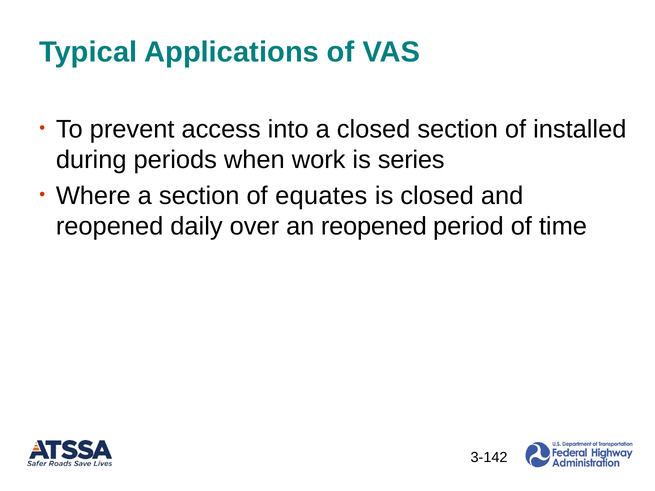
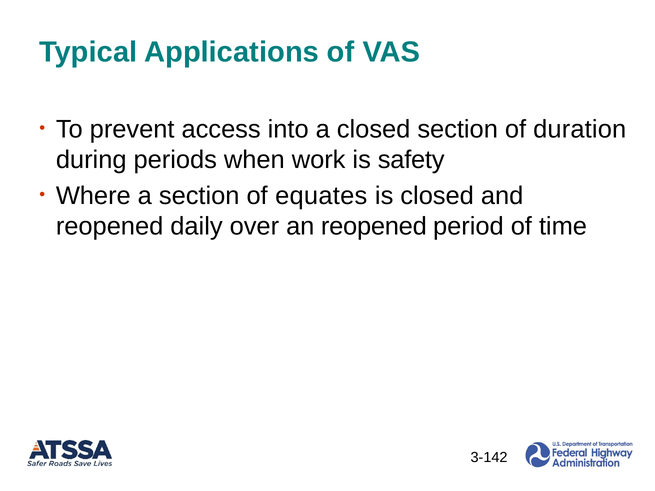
installed: installed -> duration (580, 130)
series: series -> safety (411, 160)
